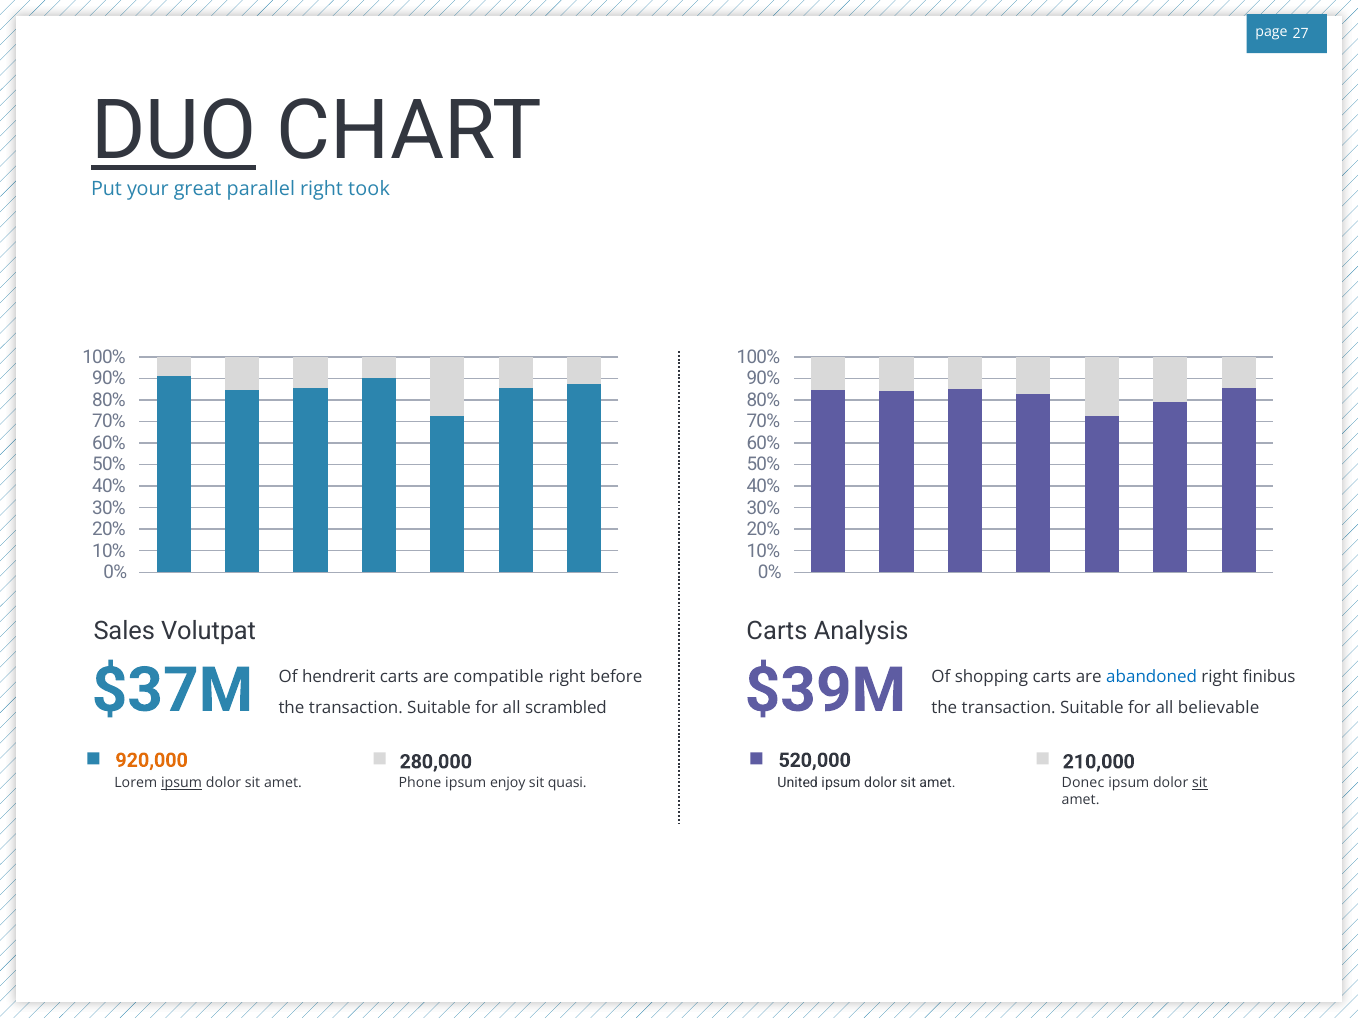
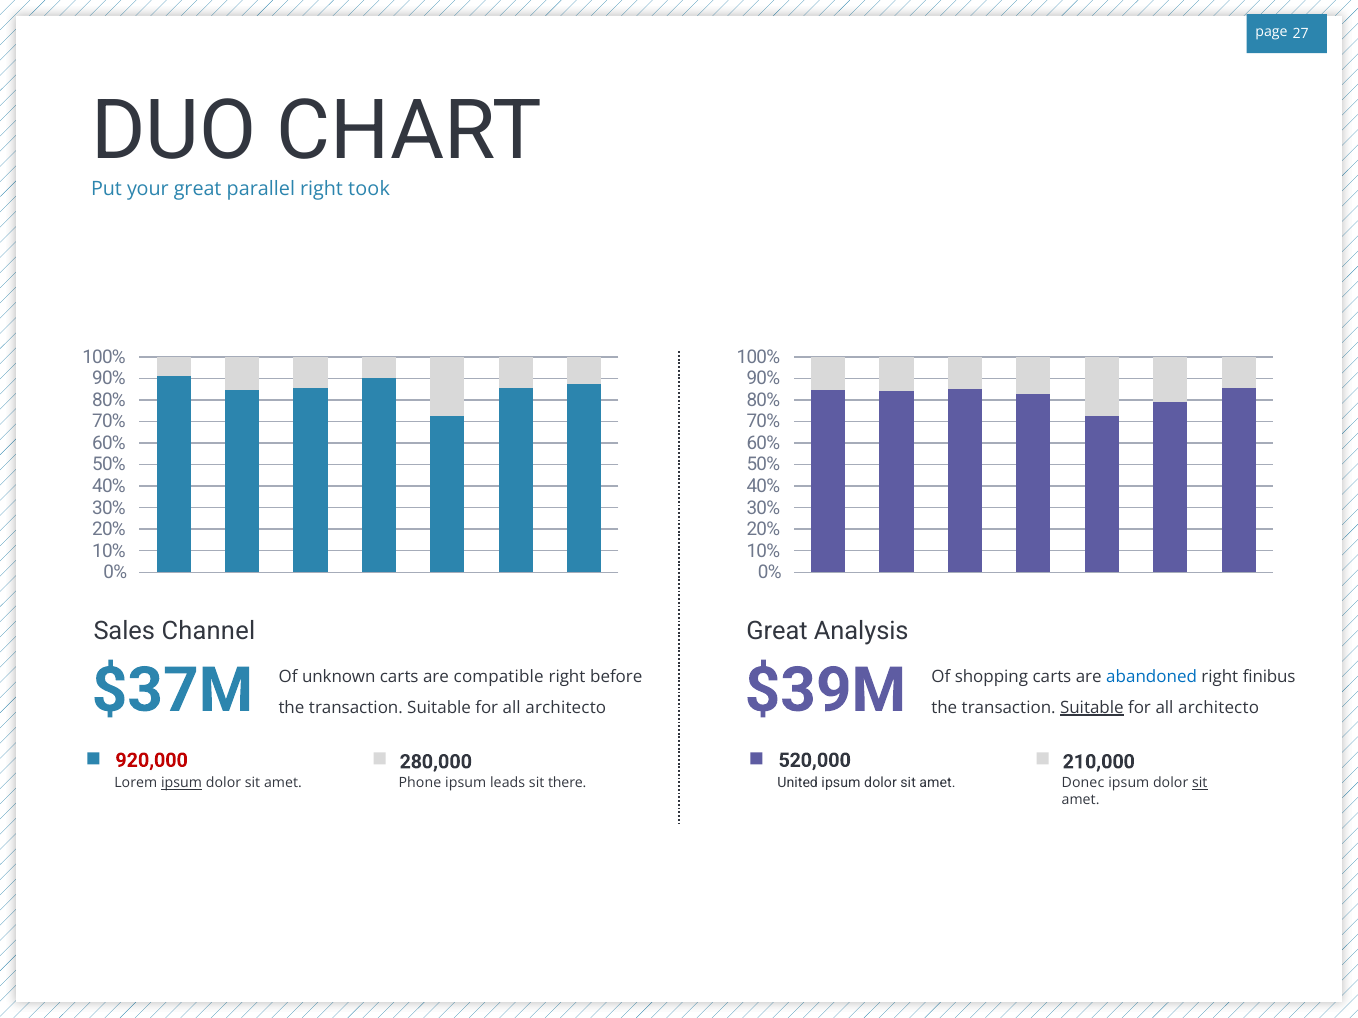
DUO underline: present -> none (174, 131)
Volutpat: Volutpat -> Channel (208, 631)
Carts: Carts -> Great (777, 631)
hendrerit: hendrerit -> unknown (339, 677)
scrambled: scrambled -> architecto (566, 708)
Suitable underline: none -> present (1092, 708)
believable: believable -> architecto (1219, 708)
920,000 colour: orange -> red (152, 761)
enjoy: enjoy -> leads (508, 783)
quasi: quasi -> there (567, 783)
